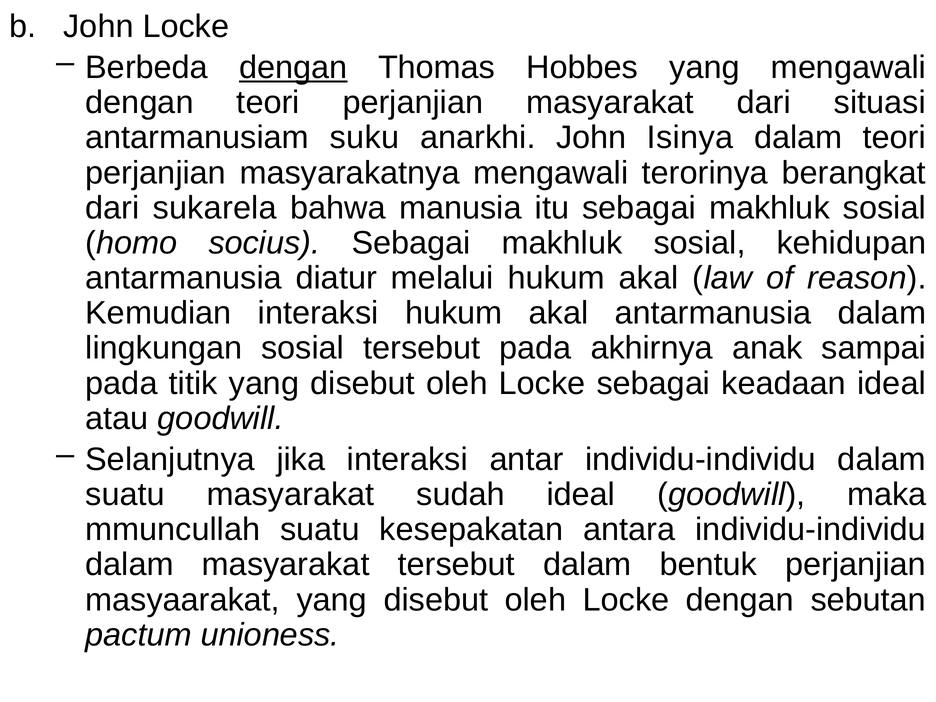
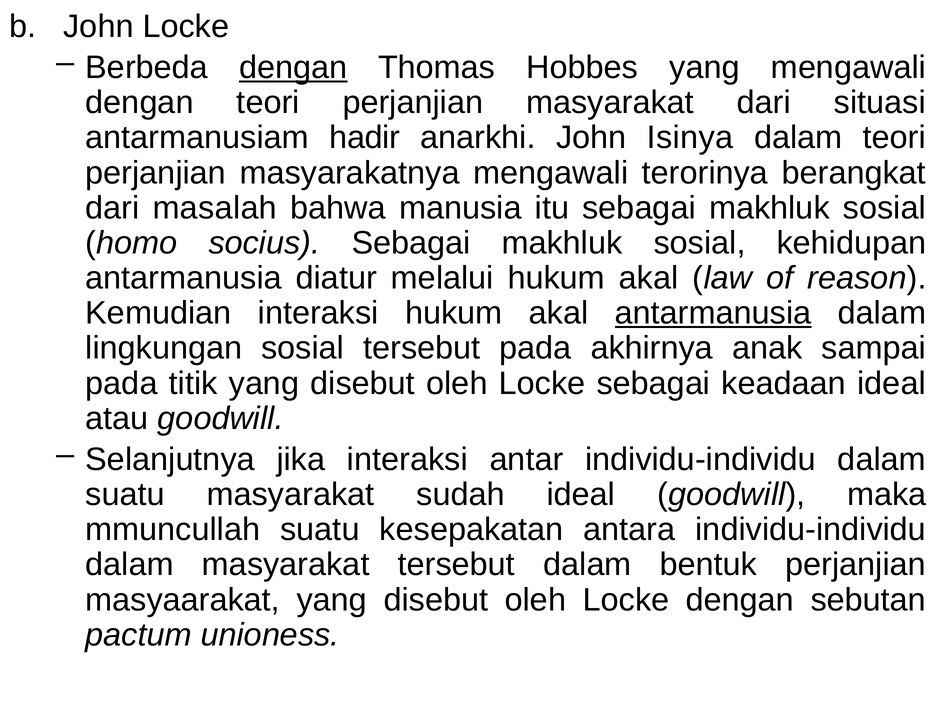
suku: suku -> hadir (365, 138)
sukarela: sukarela -> masalah (215, 208)
antarmanusia underline: none -> present (713, 313)
